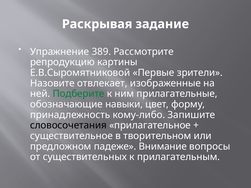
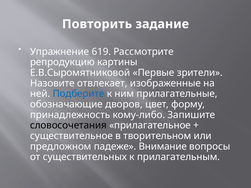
Раскрывая: Раскрывая -> Повторить (97, 24)
389: 389 -> 619 (101, 52)
Подберите colour: green -> blue (78, 94)
навыки: навыки -> дворов (124, 104)
